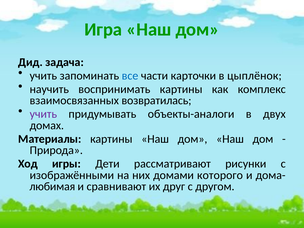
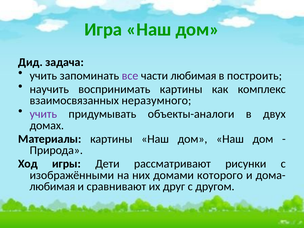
все colour: blue -> purple (130, 76)
части карточки: карточки -> любимая (193, 76)
цыплёнок: цыплёнок -> построить (254, 76)
возвратилась: возвратилась -> неразумного (156, 101)
